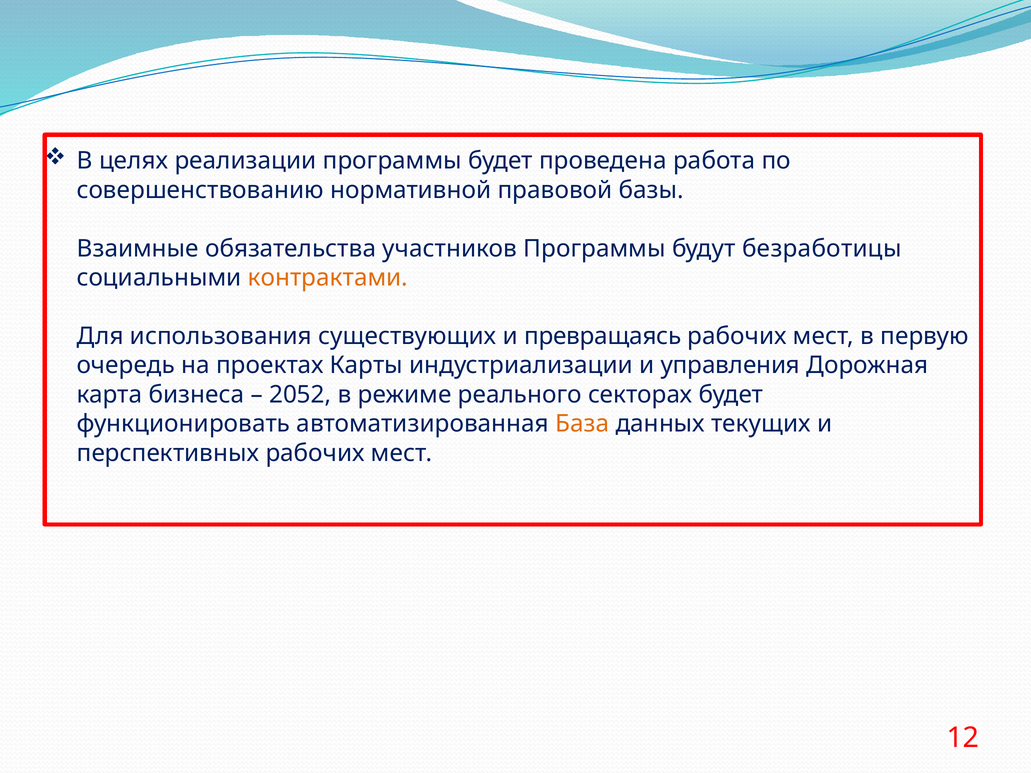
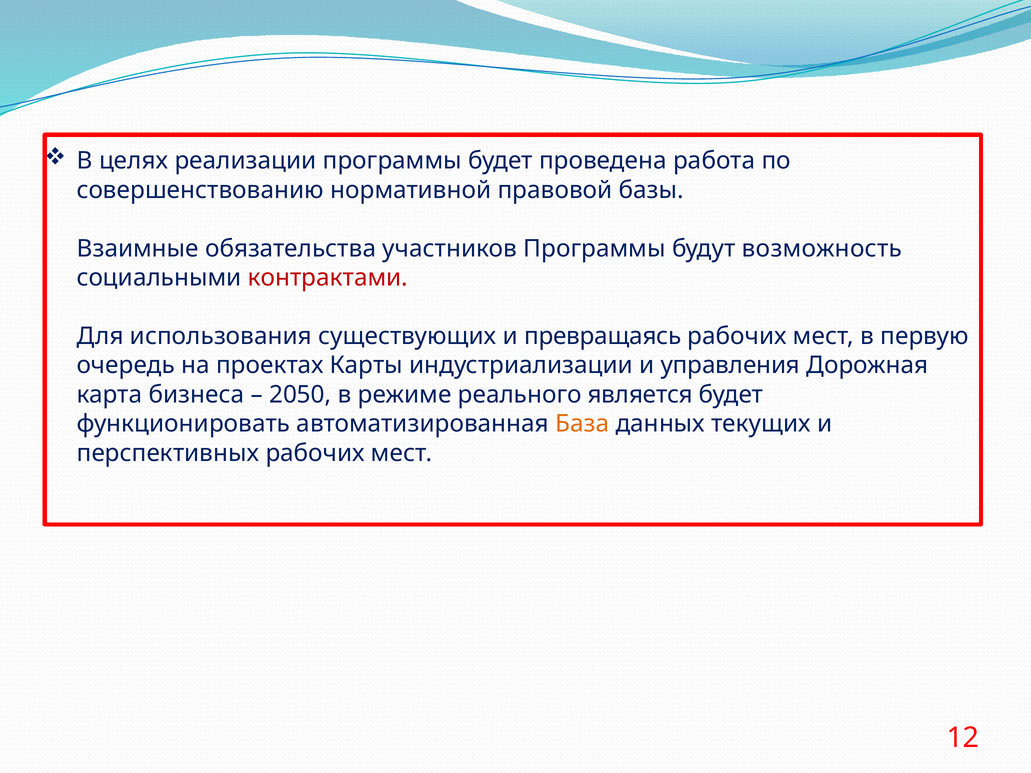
безработицы: безработицы -> возможность (822, 249)
контрактами colour: orange -> red (328, 278)
2052: 2052 -> 2050 (300, 395)
секторах: секторах -> является (640, 395)
